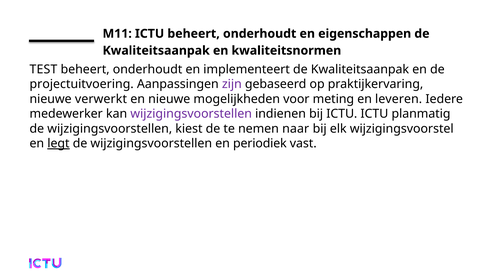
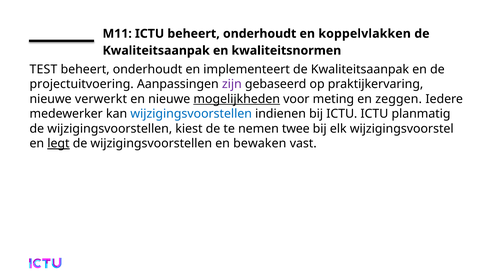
eigenschappen: eigenschappen -> koppelvlakken (365, 34)
mogelijkheden underline: none -> present (237, 99)
leveren: leveren -> zeggen (399, 99)
wijzigingsvoorstellen colour: purple -> blue (191, 114)
naar: naar -> twee (296, 129)
periodiek: periodiek -> bewaken (260, 143)
